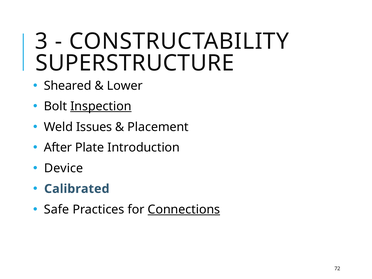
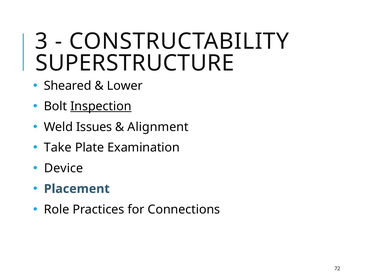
Placement: Placement -> Alignment (158, 127)
After: After -> Take (58, 148)
Introduction: Introduction -> Examination (144, 148)
Calibrated: Calibrated -> Placement (77, 189)
Safe: Safe -> Role (57, 209)
Connections underline: present -> none (184, 209)
